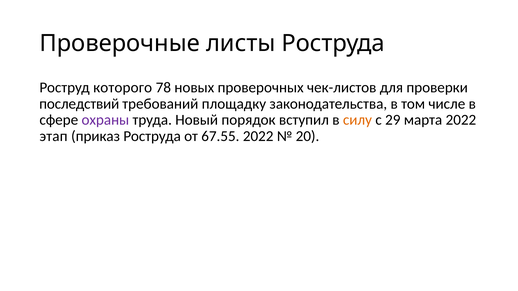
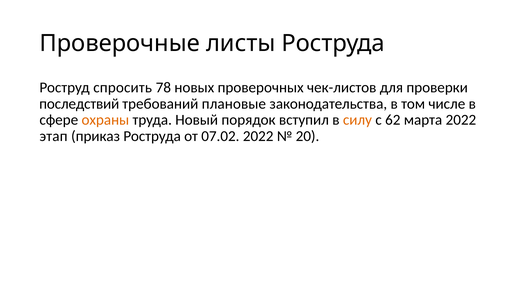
которого: которого -> спросить (123, 88)
площадку: площадку -> плановые (234, 104)
охраны colour: purple -> orange (105, 120)
29: 29 -> 62 (393, 120)
67.55: 67.55 -> 07.02 (220, 136)
